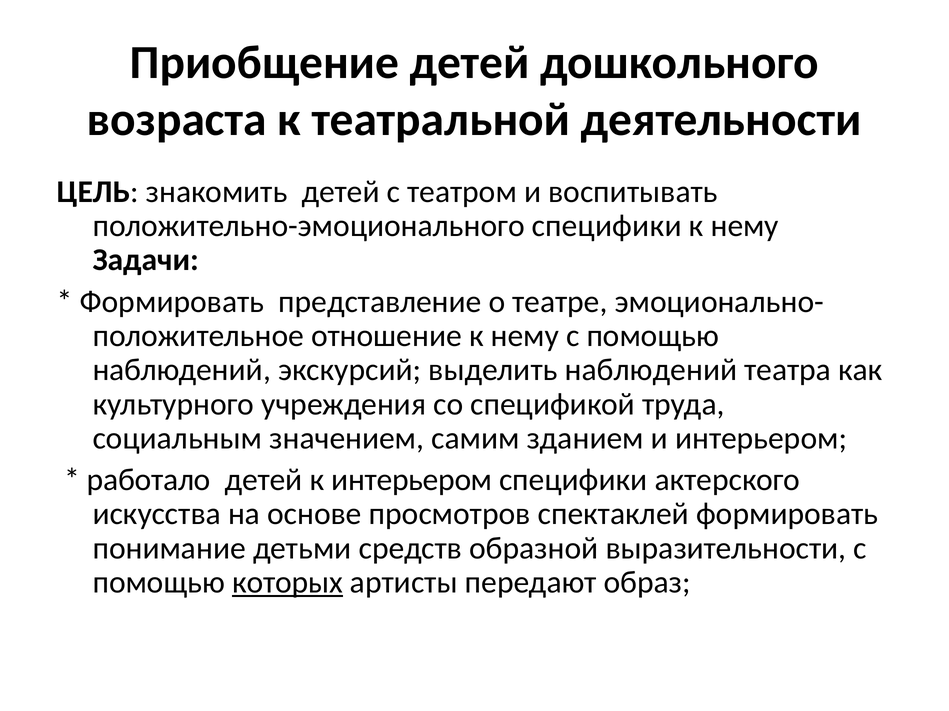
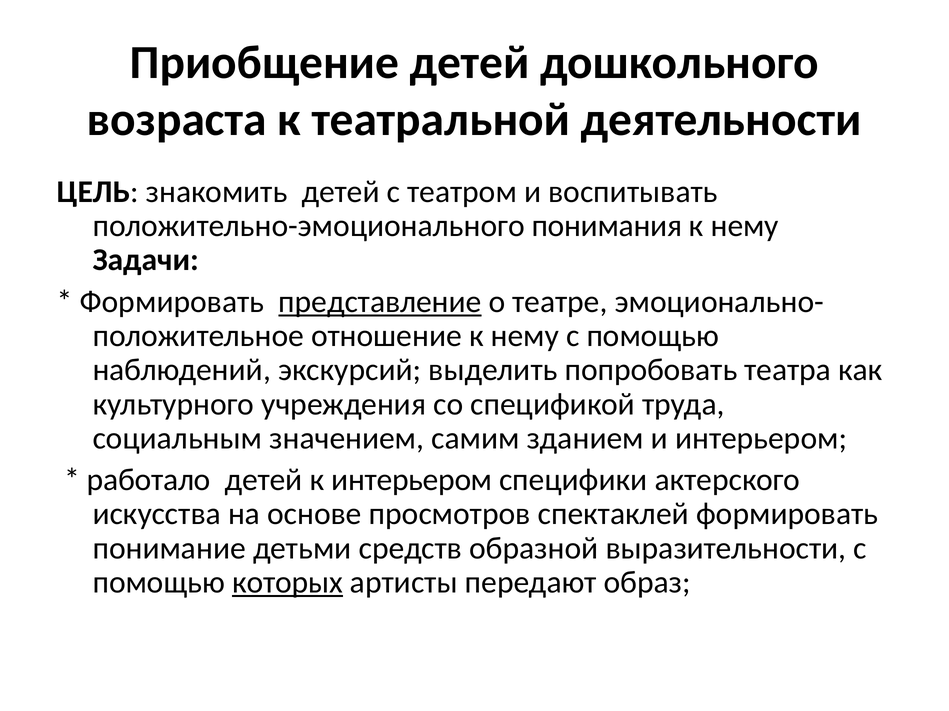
положительно-эмоционального специфики: специфики -> понимания (607, 226)
представление underline: none -> present (380, 302)
выделить наблюдений: наблюдений -> попробовать (651, 370)
